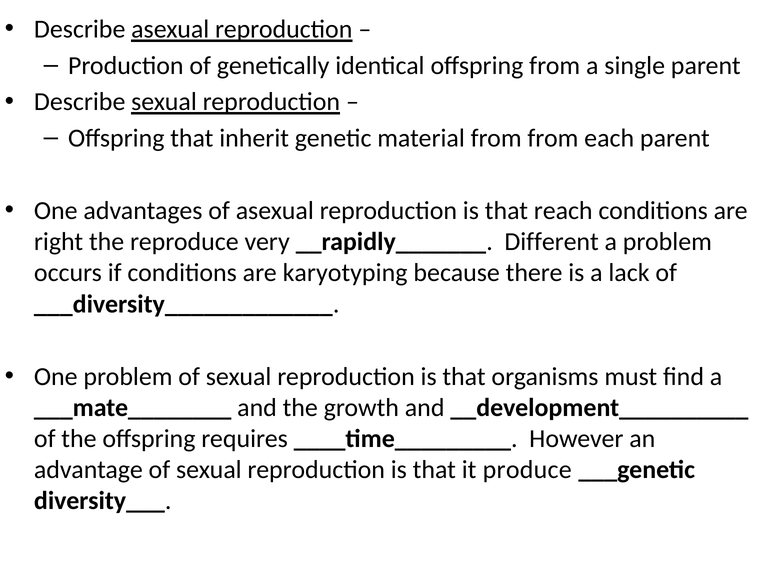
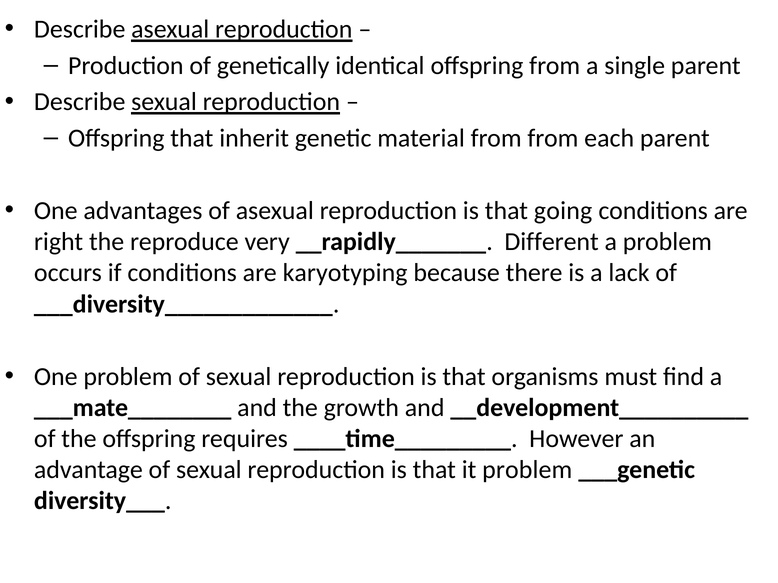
reach: reach -> going (563, 211)
it produce: produce -> problem (527, 470)
